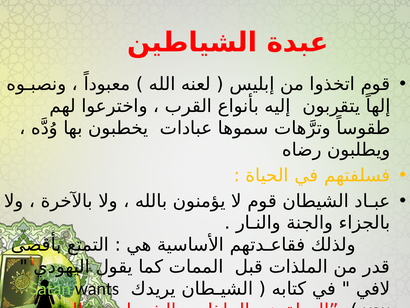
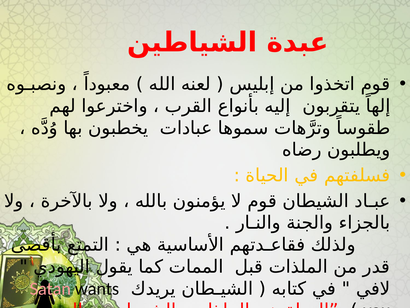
Satan colour: light green -> pink (50, 288)
